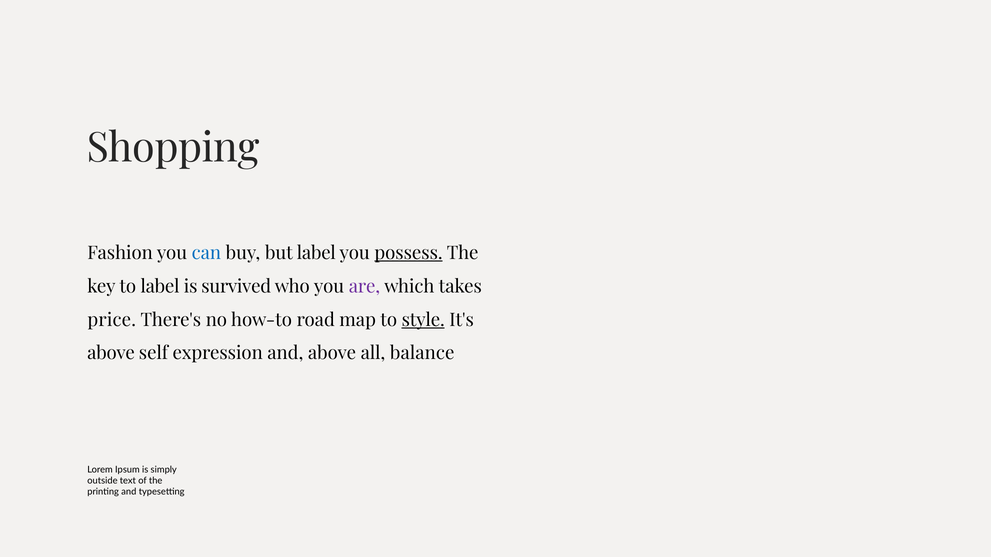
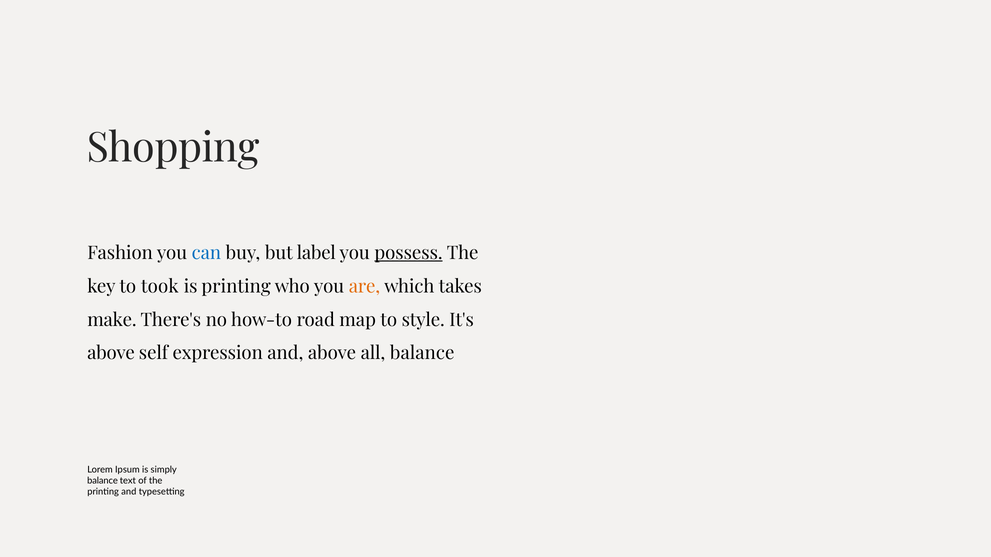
to label: label -> took (160, 287)
is survived: survived -> printing (236, 287)
are colour: purple -> orange (364, 287)
price: price -> make (112, 320)
style underline: present -> none (423, 320)
outside: outside -> balance (103, 481)
